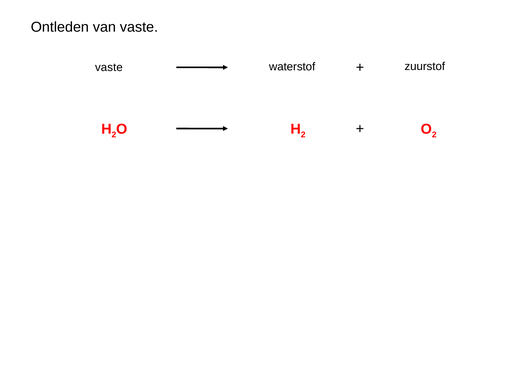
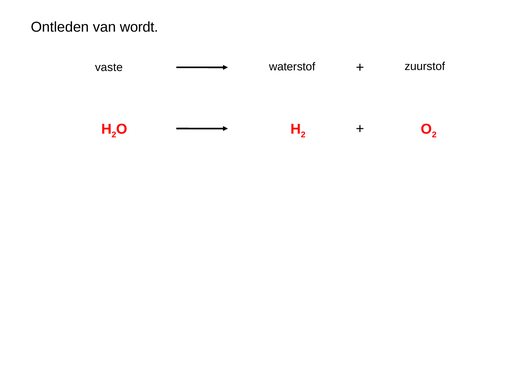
van vaste: vaste -> wordt (139, 27)
